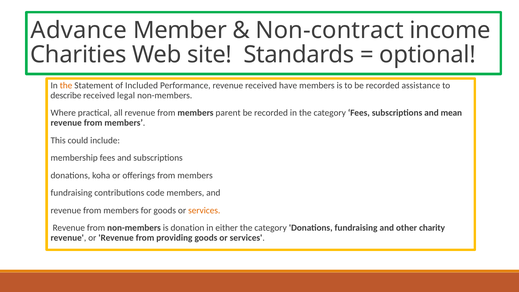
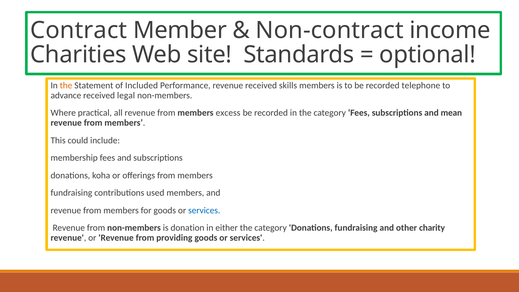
Advance: Advance -> Contract (79, 30)
have: have -> skills (288, 85)
assistance: assistance -> telephone (421, 85)
describe: describe -> advance (66, 95)
parent: parent -> excess (228, 113)
code: code -> used (155, 193)
services colour: orange -> blue (204, 210)
